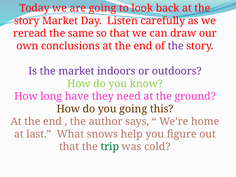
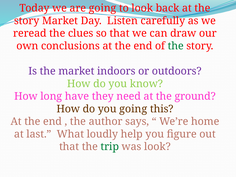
same: same -> clues (81, 33)
the colour: purple -> green (176, 46)
snows: snows -> loudly (102, 134)
was cold: cold -> look (157, 147)
